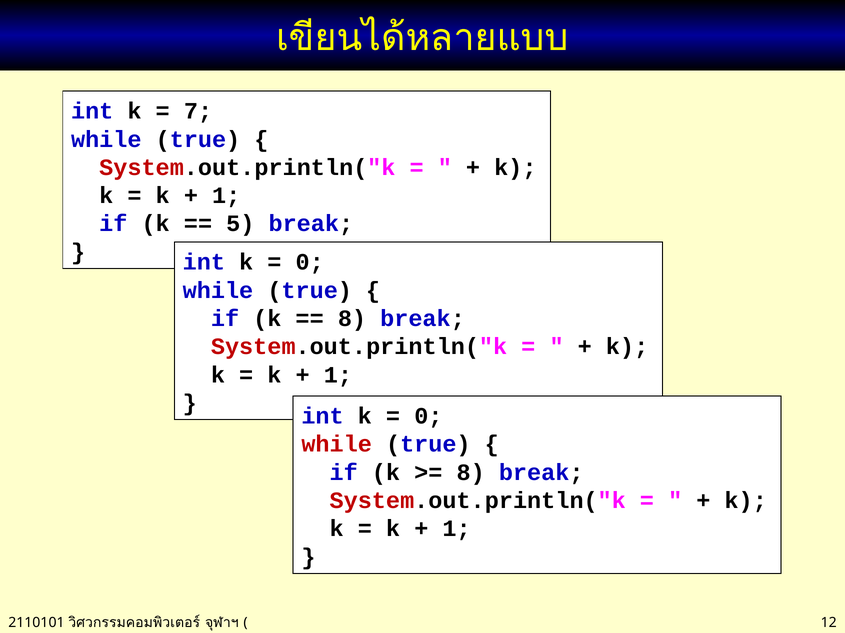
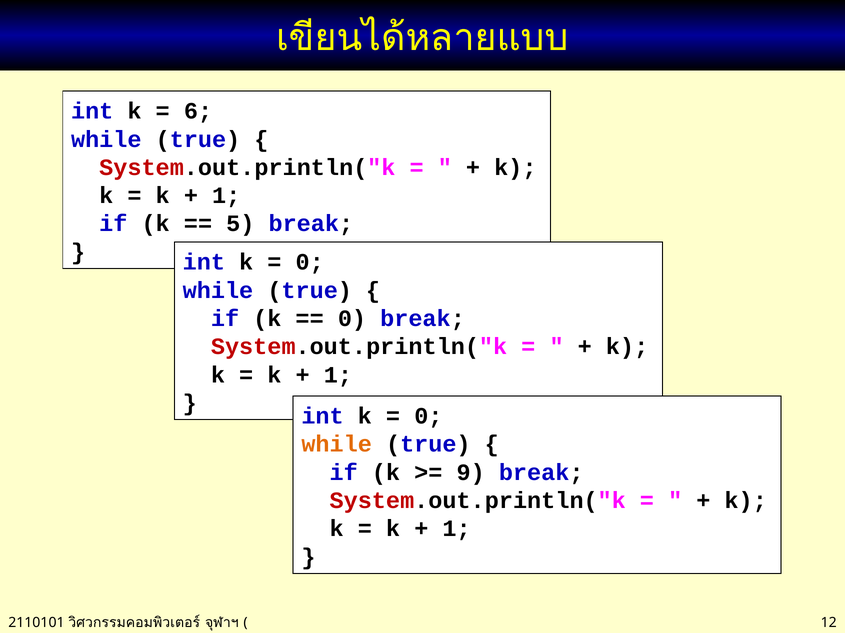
7: 7 -> 6 (198, 111)
8: 8 -> 0 (352, 319)
while colour: red -> orange (337, 445)
8: 8 -> 9 (471, 473)
